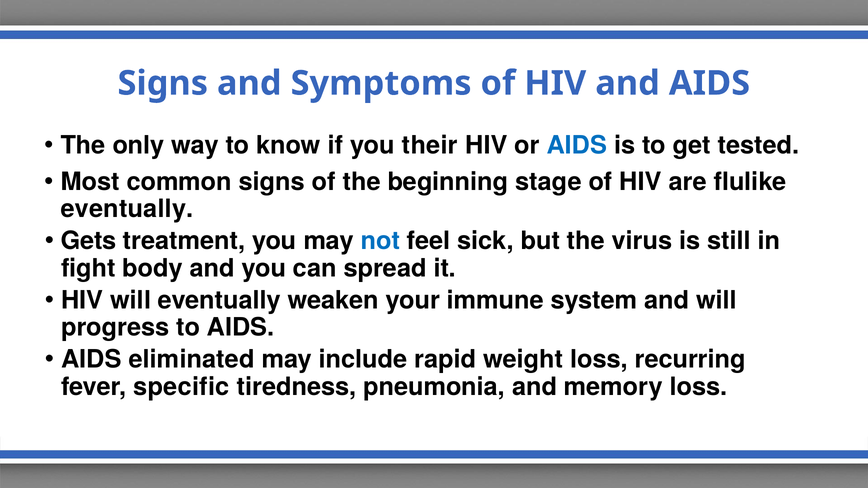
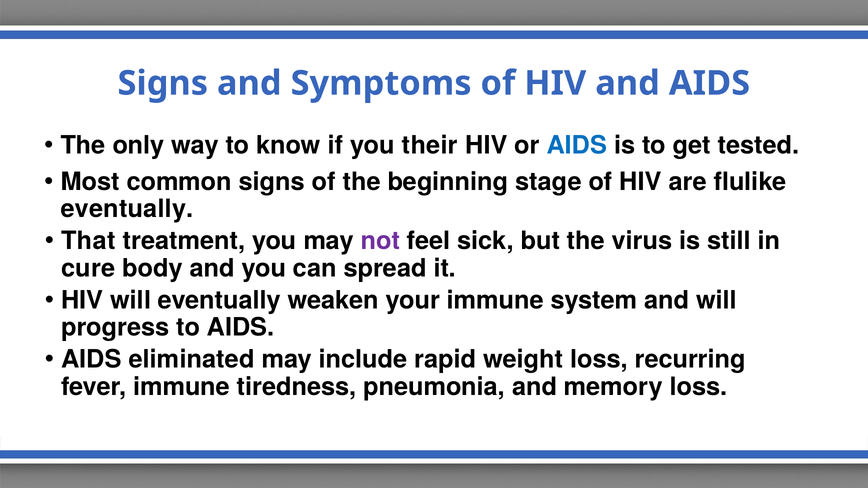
Gets: Gets -> That (88, 241)
not colour: blue -> purple (380, 241)
fight: fight -> cure (88, 268)
fever specific: specific -> immune (182, 387)
